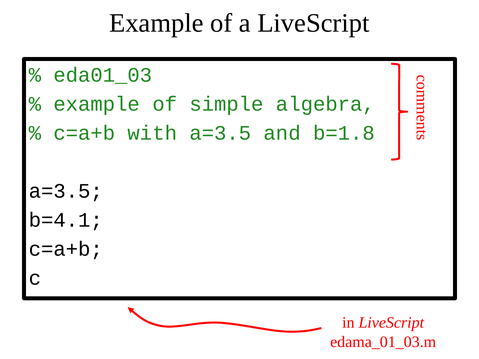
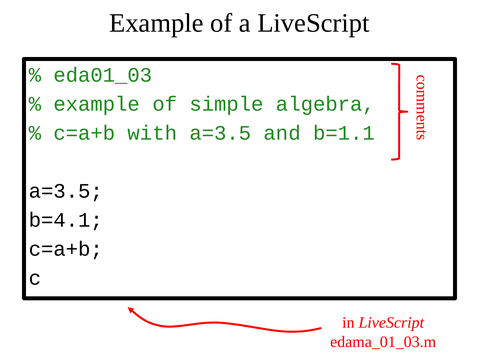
b=1.8: b=1.8 -> b=1.1 (344, 133)
